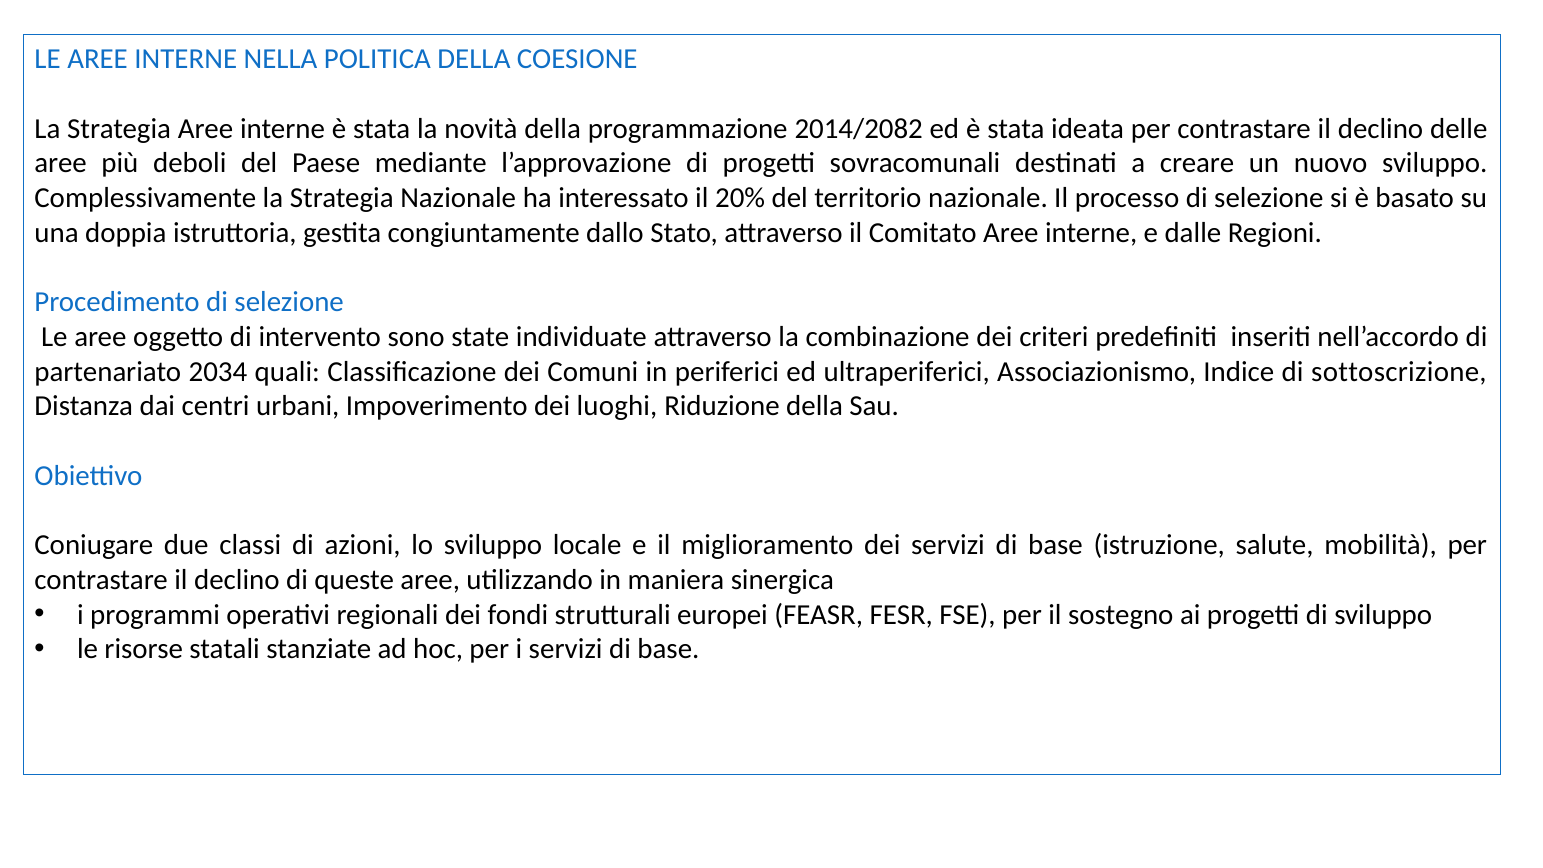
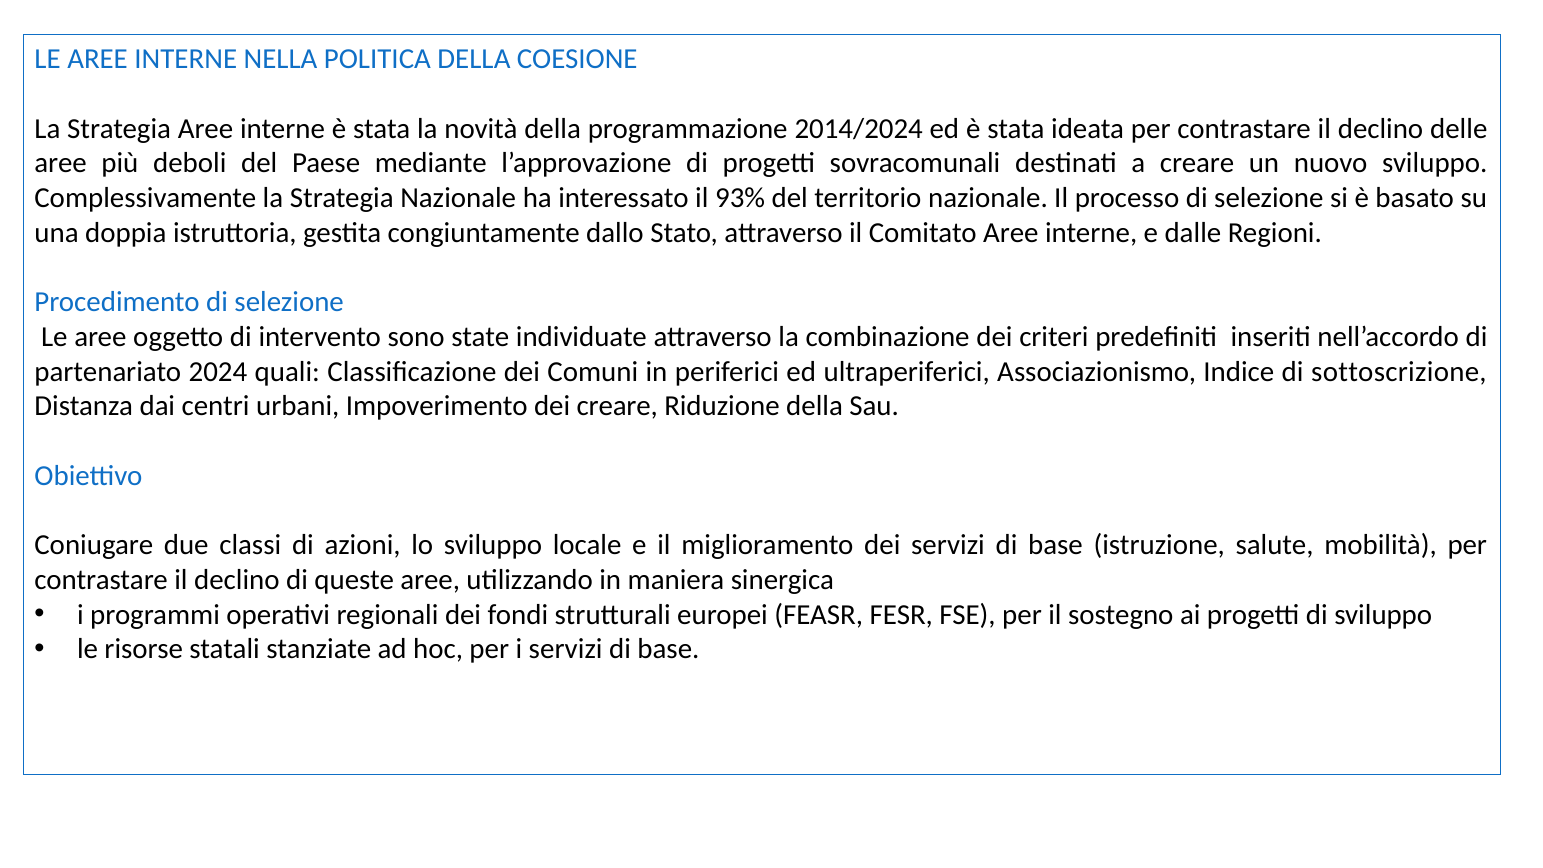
2014/2082: 2014/2082 -> 2014/2024 (859, 129)
20%: 20% -> 93% (740, 198)
2034: 2034 -> 2024 (218, 372)
dei luoghi: luoghi -> creare (617, 406)
